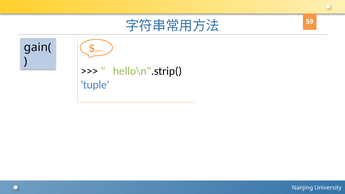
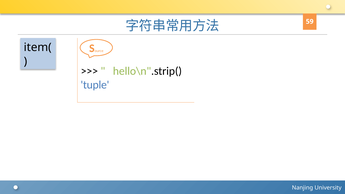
gain(: gain( -> item( (38, 47)
